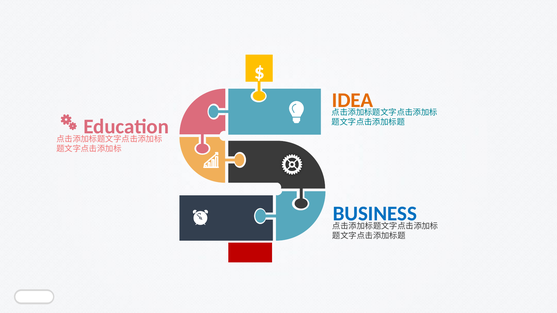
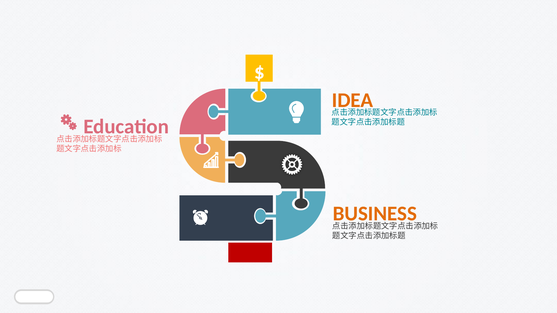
BUSINESS colour: blue -> orange (375, 214)
